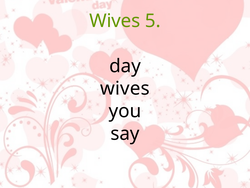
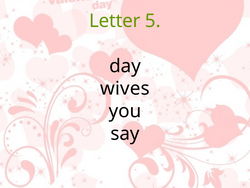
Wives: Wives -> Letter (115, 21)
